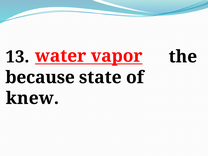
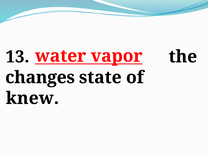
because: because -> changes (40, 77)
